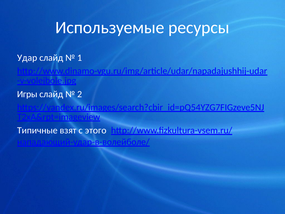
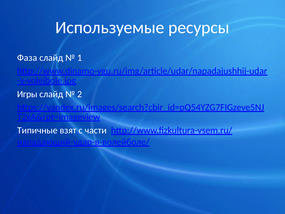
Удар: Удар -> Фаза (27, 58)
этого: этого -> части (96, 130)
